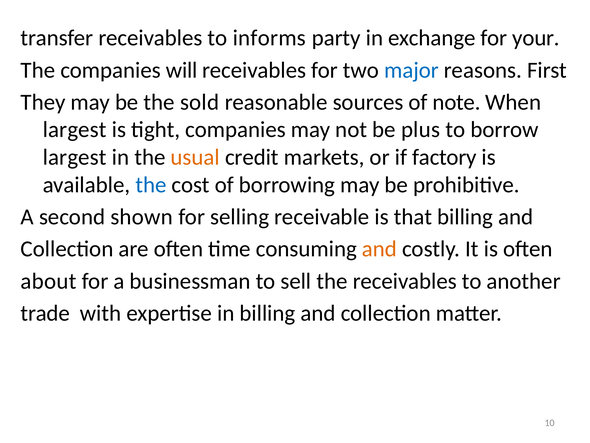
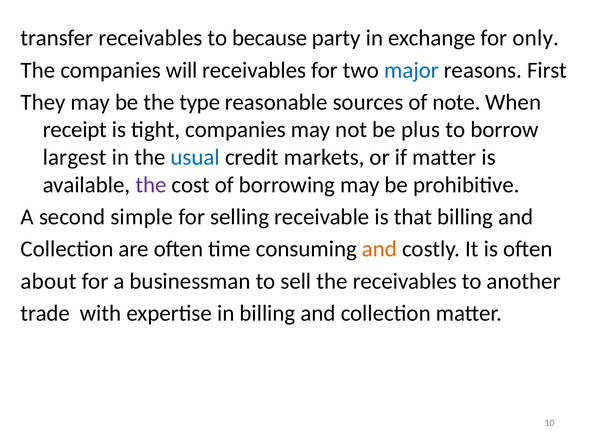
informs: informs -> because (270, 38)
your: your -> only (536, 38)
sold: sold -> type (200, 102)
largest: largest -> receipt (75, 130)
usual colour: orange -> blue (195, 157)
if factory: factory -> matter (444, 157)
the colour: blue -> purple (151, 185)
shown: shown -> simple (142, 217)
